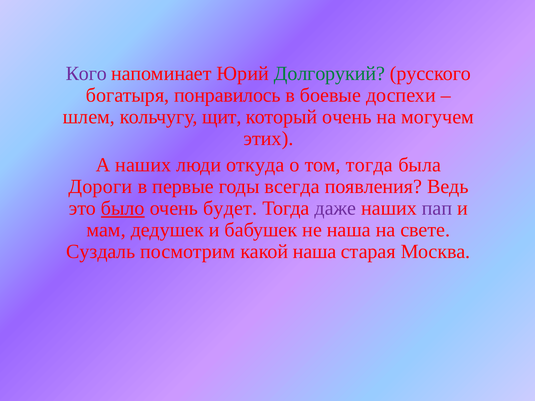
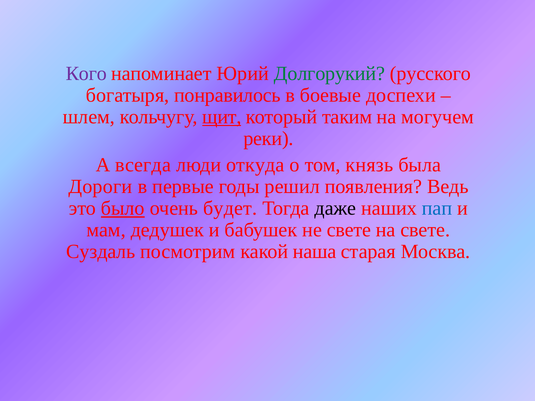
щит underline: none -> present (222, 117)
который очень: очень -> таким (347, 117)
этих: этих -> реки (269, 139)
А наших: наших -> всегда (143, 165)
том тогда: тогда -> князь (369, 165)
всегда: всегда -> решил (292, 187)
даже colour: purple -> black (335, 208)
пап colour: purple -> blue (437, 208)
не наша: наша -> свете (349, 230)
